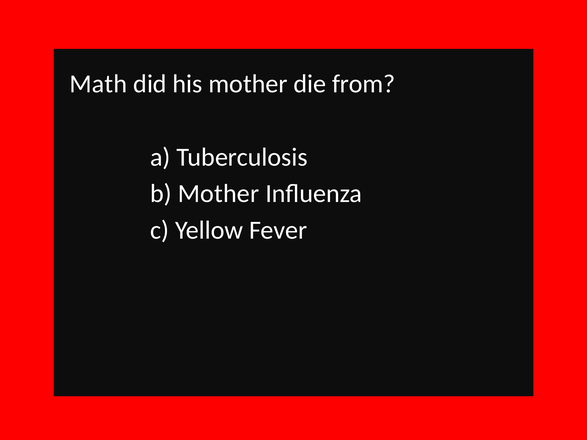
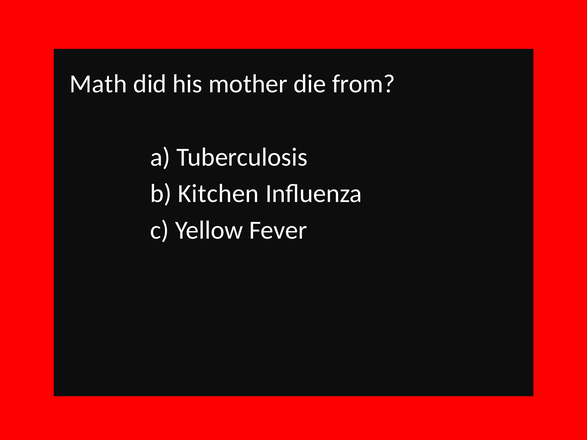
b Mother: Mother -> Kitchen (218, 194)
